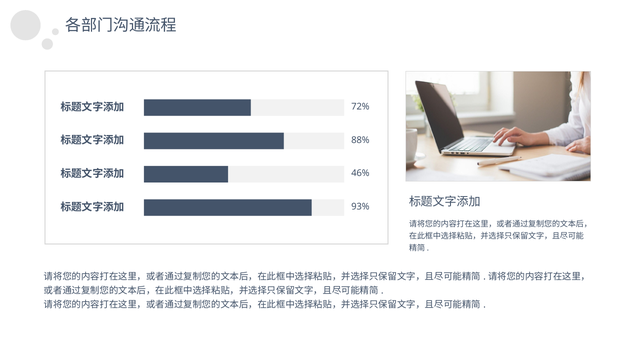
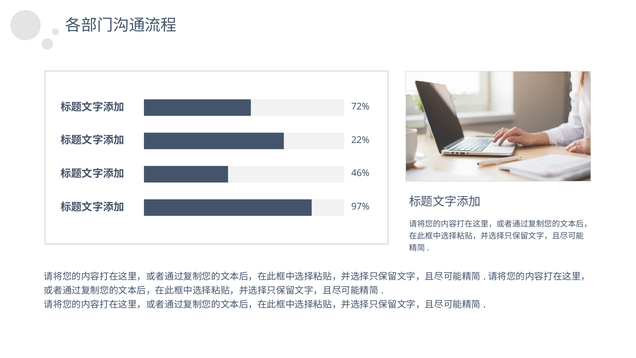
88%: 88% -> 22% (360, 140)
93%: 93% -> 97% (360, 206)
